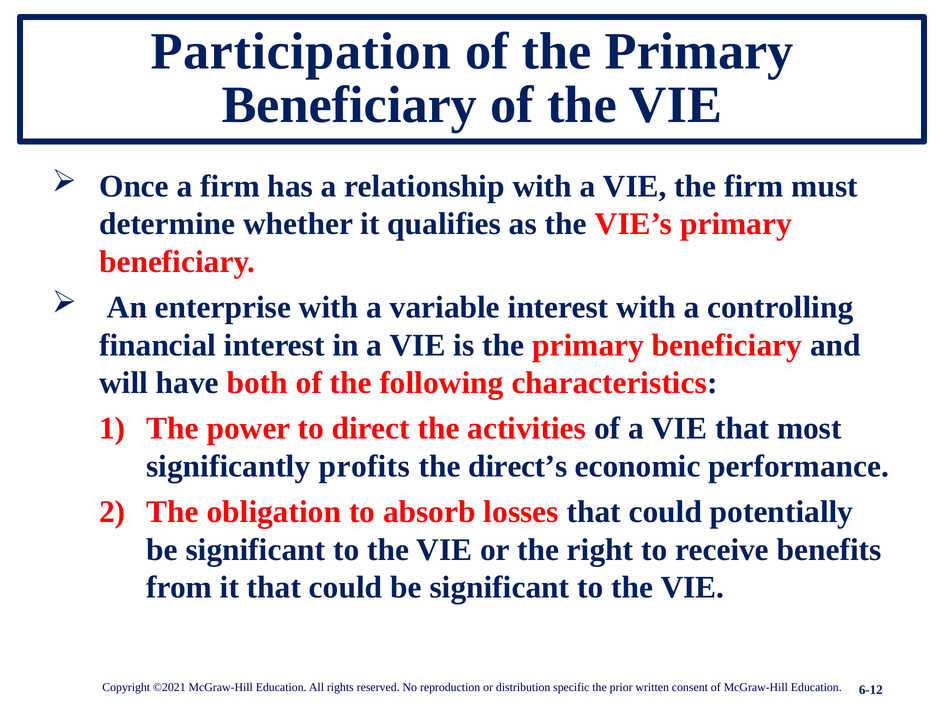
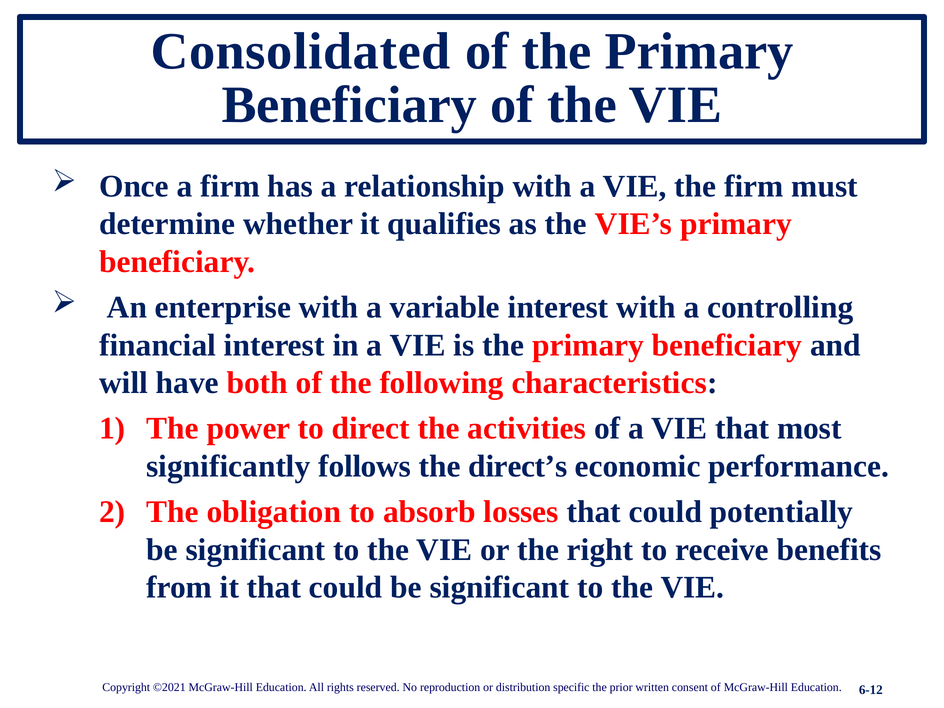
Participation: Participation -> Consolidated (301, 51)
profits: profits -> follows (365, 466)
